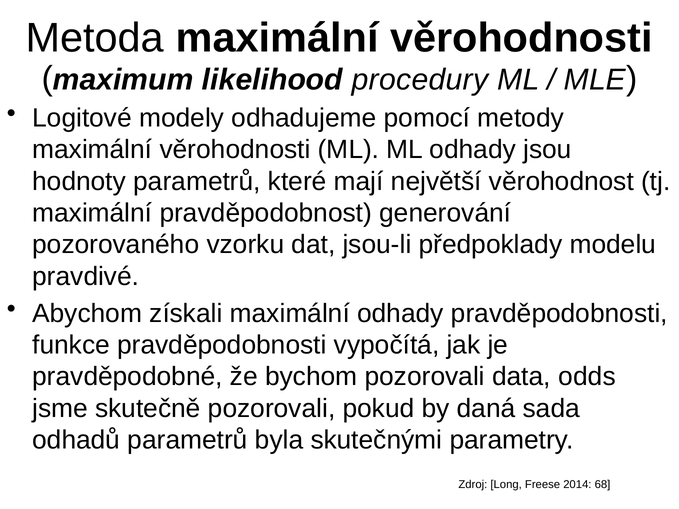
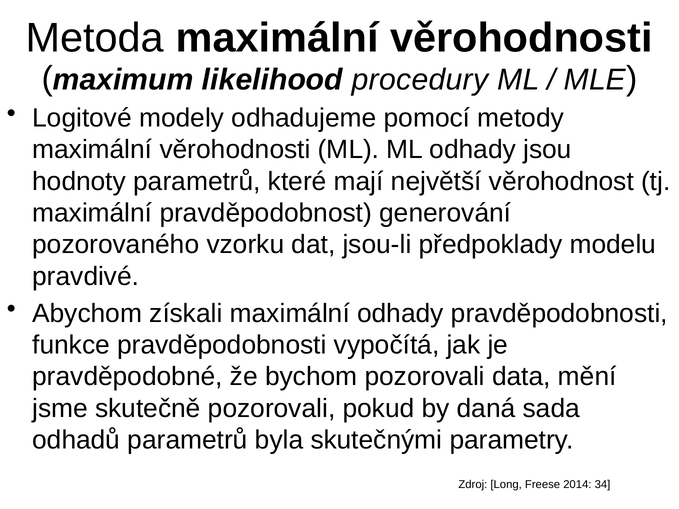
odds: odds -> mění (587, 377)
68: 68 -> 34 (602, 485)
